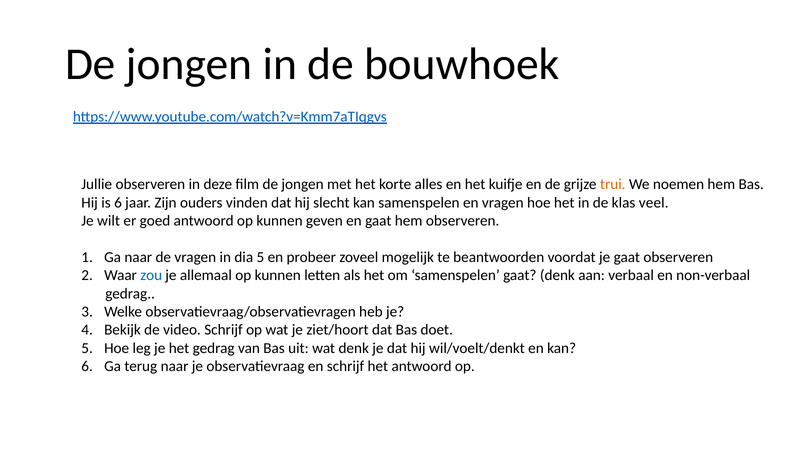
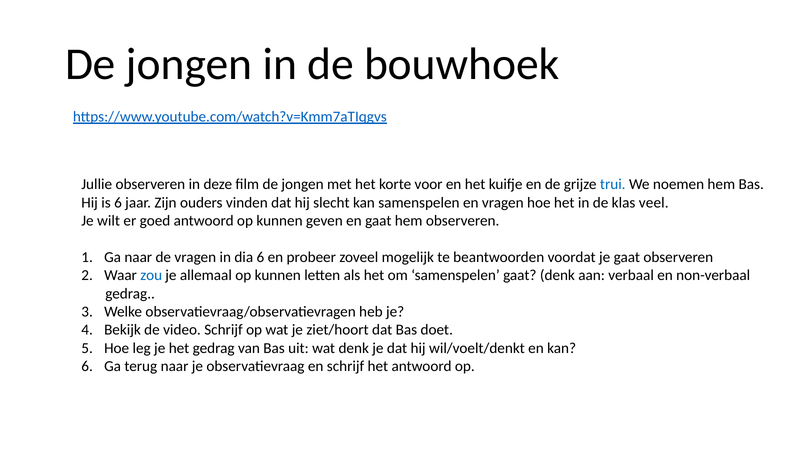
alles: alles -> voor (429, 185)
trui colour: orange -> blue (613, 185)
dia 5: 5 -> 6 (260, 258)
